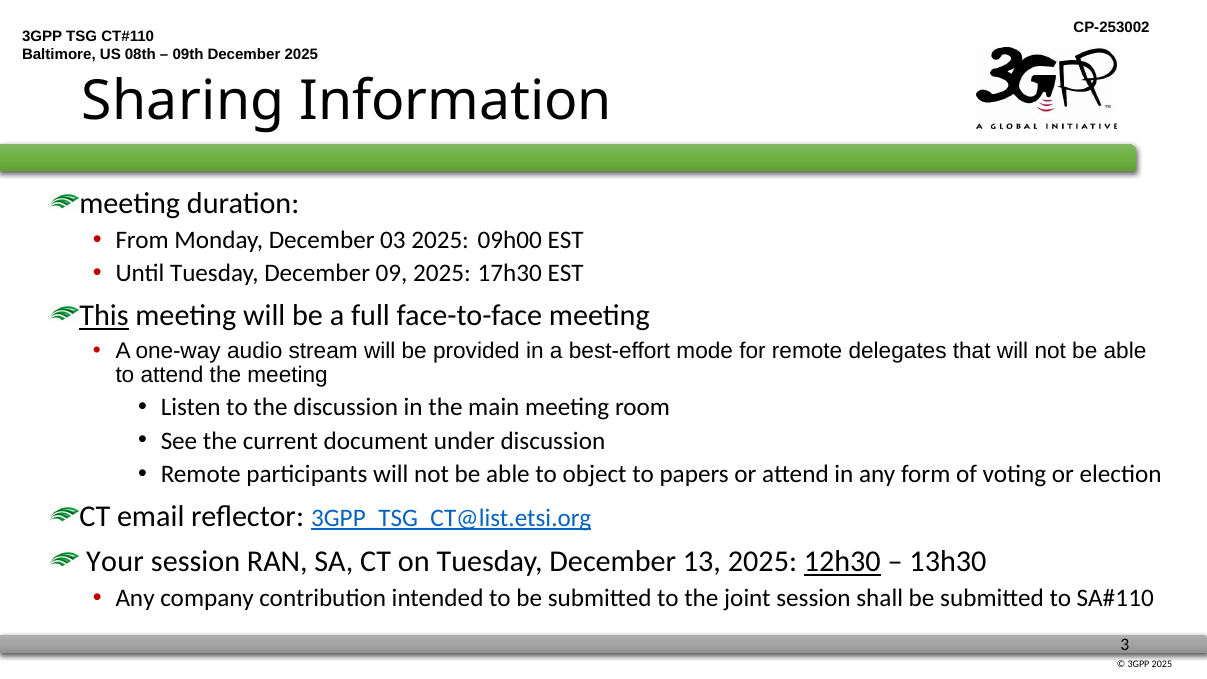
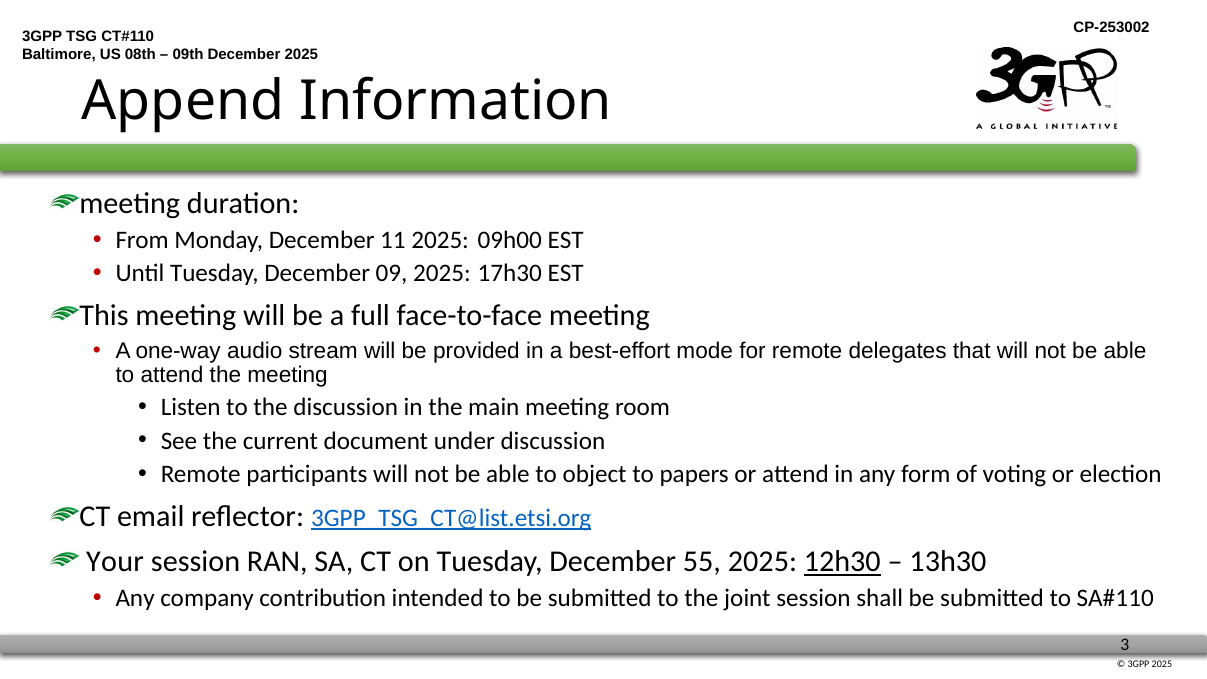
Sharing: Sharing -> Append (183, 101)
03: 03 -> 11 (393, 240)
This underline: present -> none (104, 316)
13: 13 -> 55 (702, 562)
